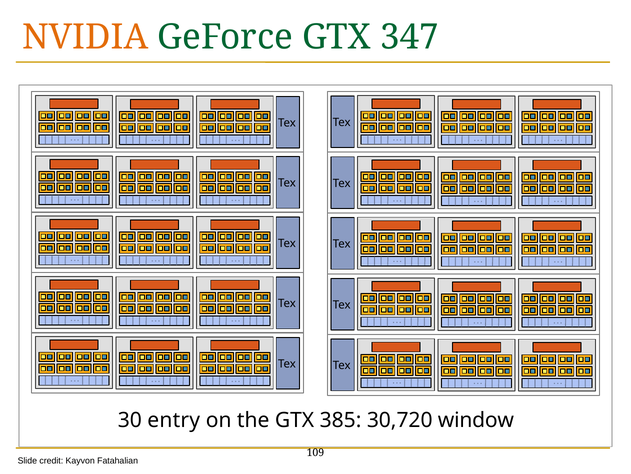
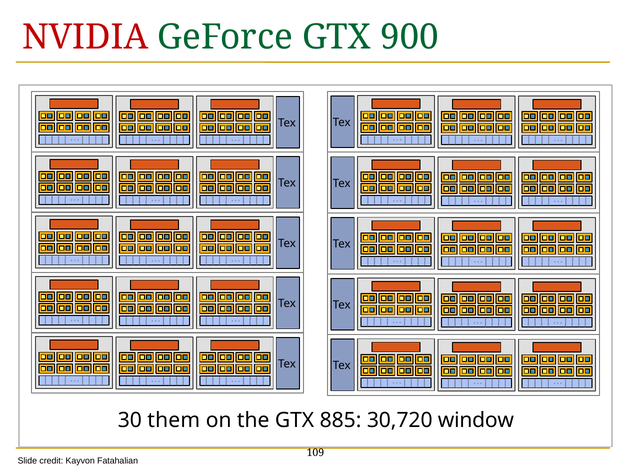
NVIDIA colour: orange -> red (85, 37)
347: 347 -> 900 (409, 37)
entry: entry -> them (174, 420)
385: 385 -> 885 (341, 420)
